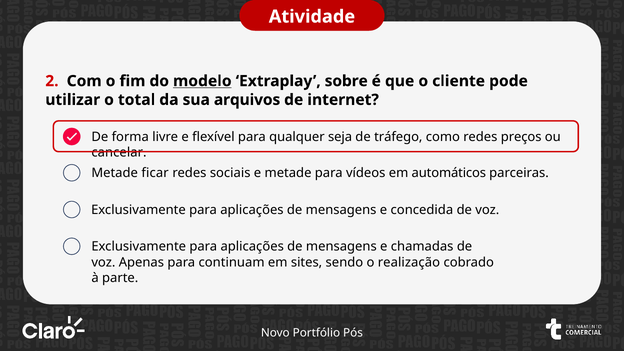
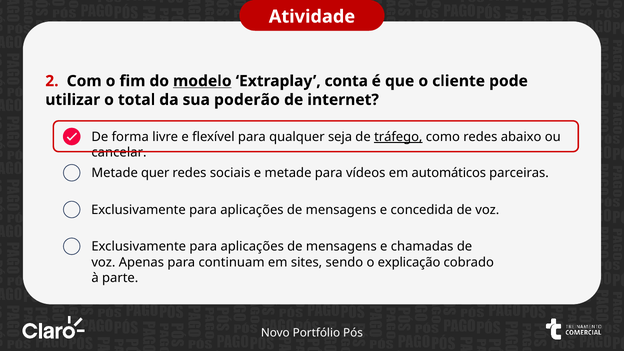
sobre: sobre -> conta (346, 81)
arquivos: arquivos -> poderão (247, 100)
tráfego underline: none -> present (398, 137)
preços: preços -> abaixo (521, 137)
ficar: ficar -> quer (155, 173)
realização: realização -> explicação (409, 262)
